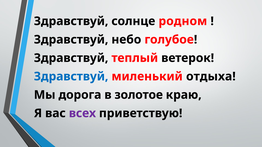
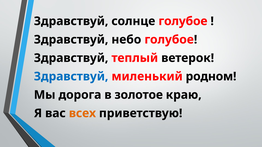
солнце родном: родном -> голубое (183, 21)
отдыха: отдыха -> родном (211, 77)
всех colour: purple -> orange (82, 114)
